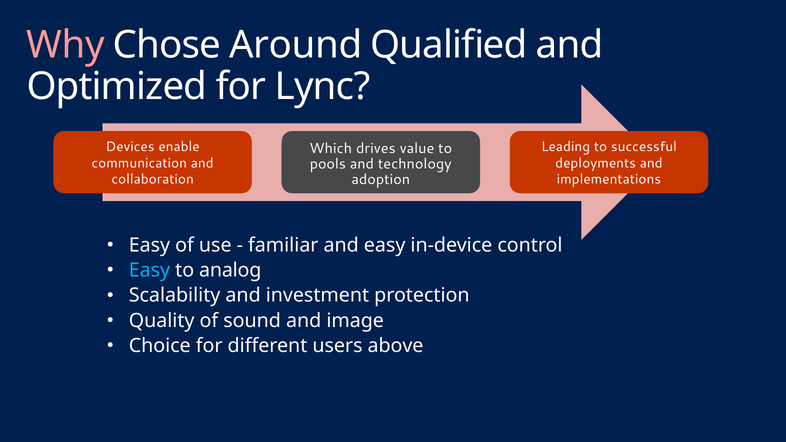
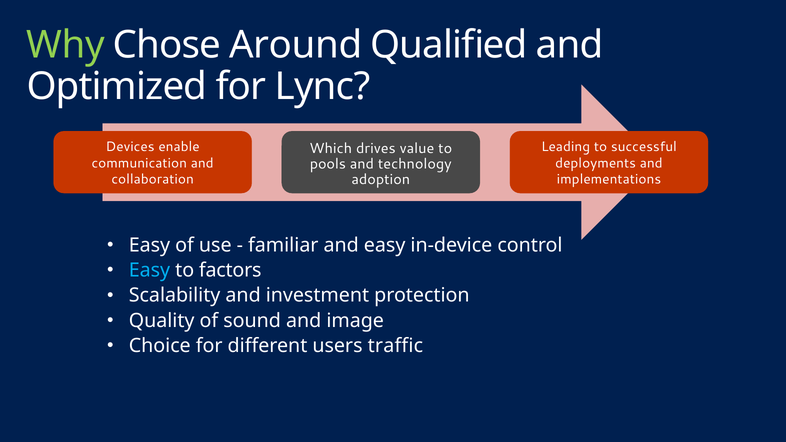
Why colour: pink -> light green (66, 45)
analog: analog -> factors (230, 270)
above: above -> traffic (395, 346)
